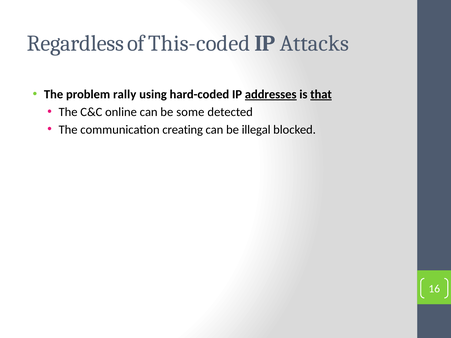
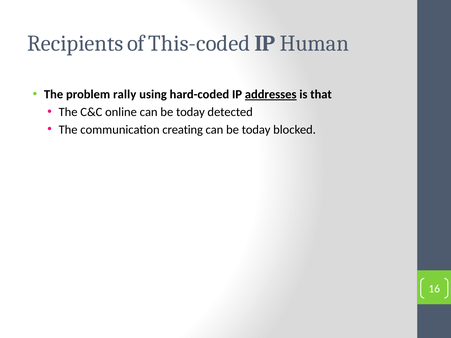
Regardless: Regardless -> Recipients (75, 43)
Attacks: Attacks -> Human (314, 43)
that underline: present -> none (321, 95)
some: some -> today (190, 112)
illegal: illegal -> today (256, 130)
